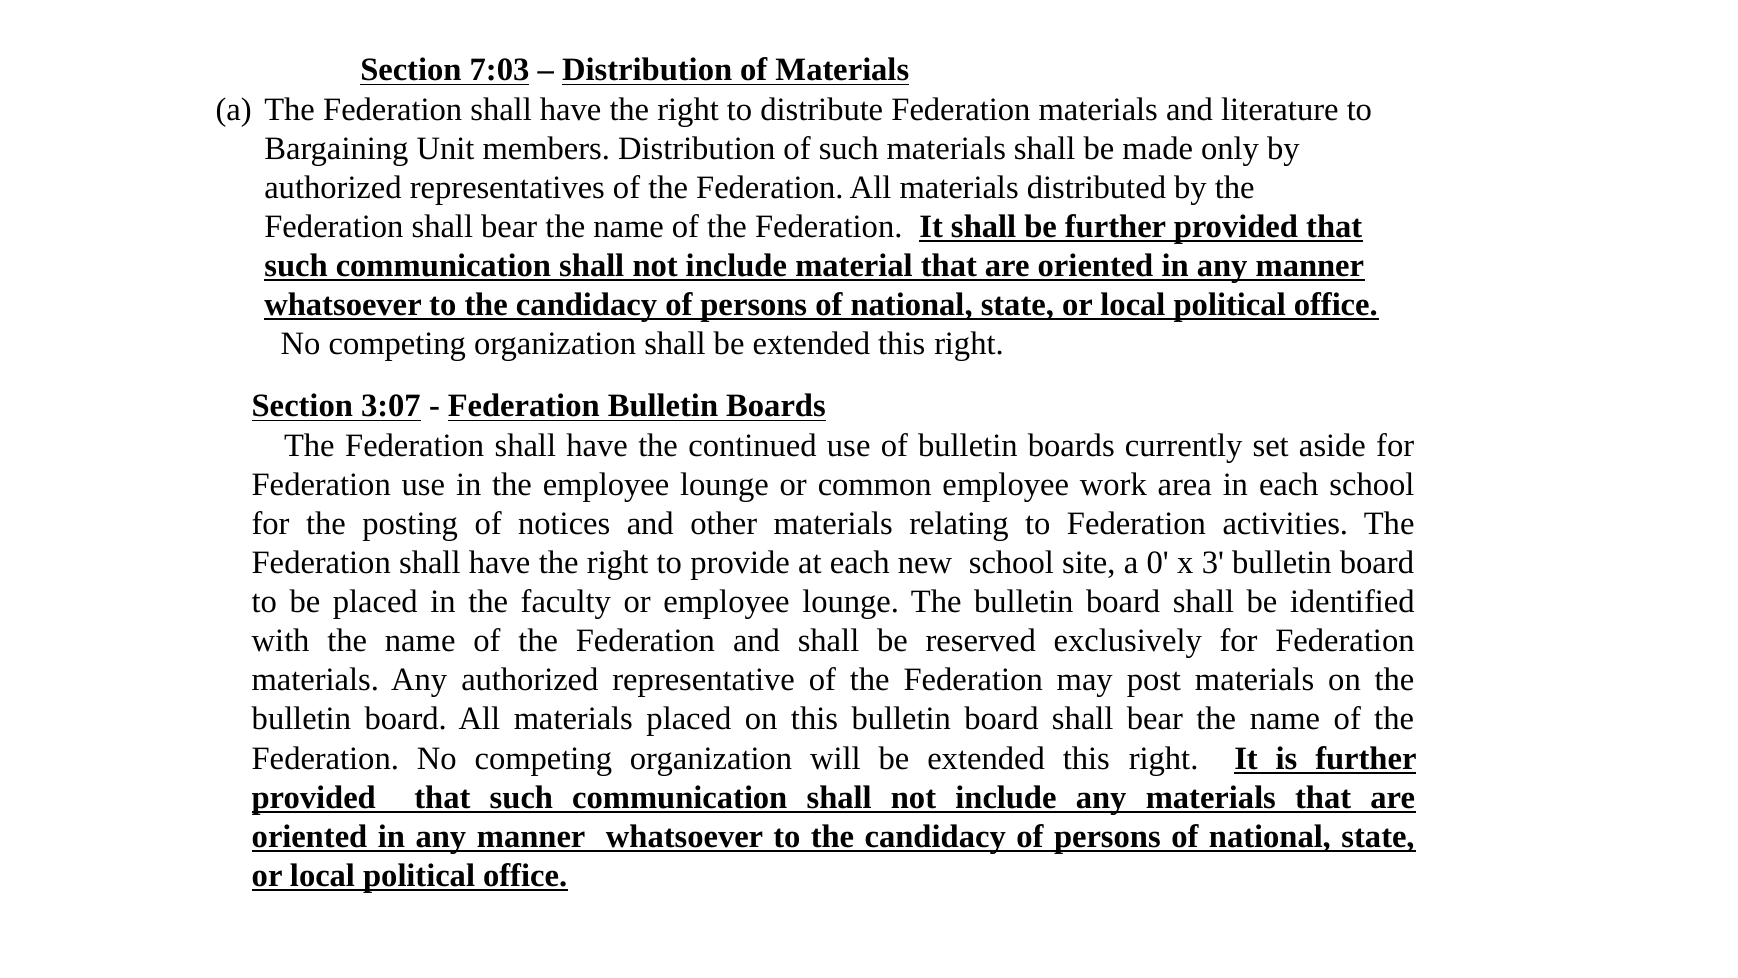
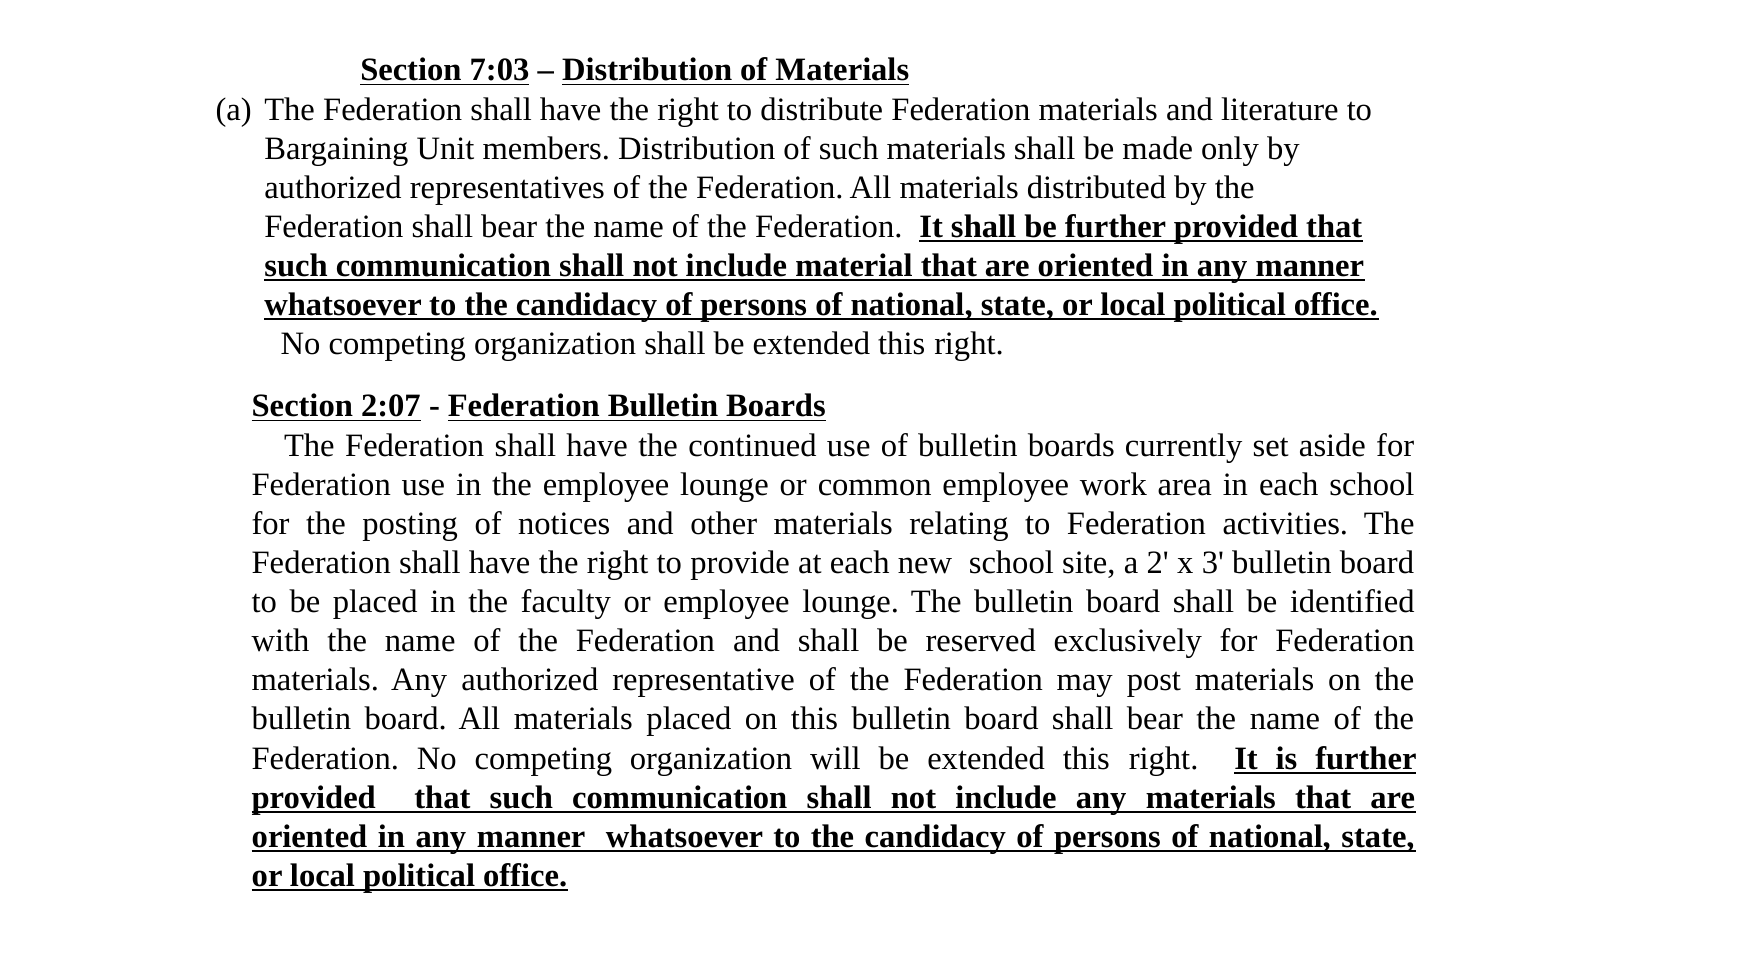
3:07: 3:07 -> 2:07 (391, 406)
0: 0 -> 2 (1158, 562)
